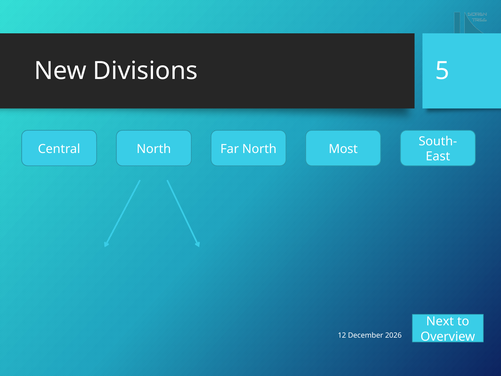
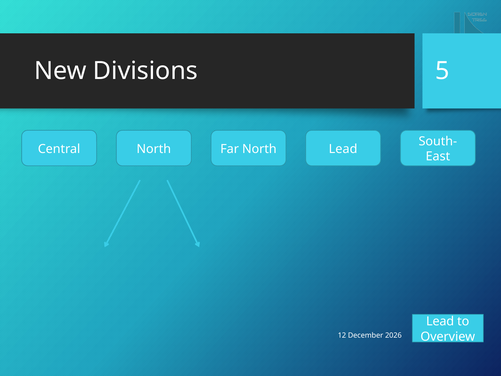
North Most: Most -> Lead (343, 149)
Next: Next -> Lead (440, 321)
